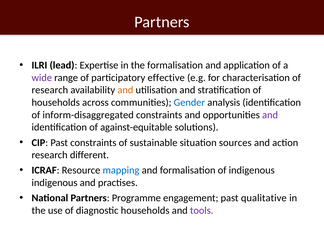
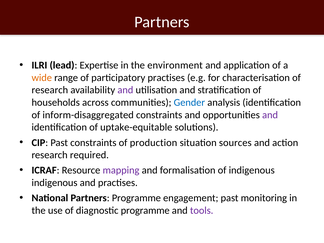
the formalisation: formalisation -> environment (175, 65)
wide colour: purple -> orange (42, 78)
participatory effective: effective -> practises (166, 78)
and colour: orange -> purple (125, 90)
against-equitable: against-equitable -> uptake-equitable (136, 127)
sustainable: sustainable -> production (154, 143)
different: different -> required (89, 155)
mapping colour: blue -> purple (121, 170)
qualitative: qualitative -> monitoring (264, 198)
diagnostic households: households -> programme (145, 210)
